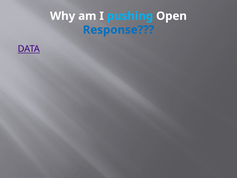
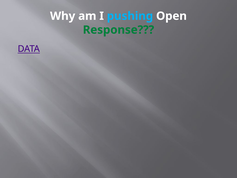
Response colour: blue -> green (118, 30)
